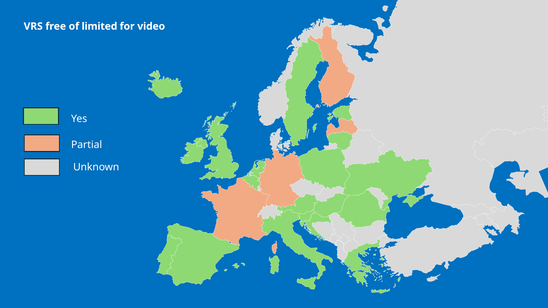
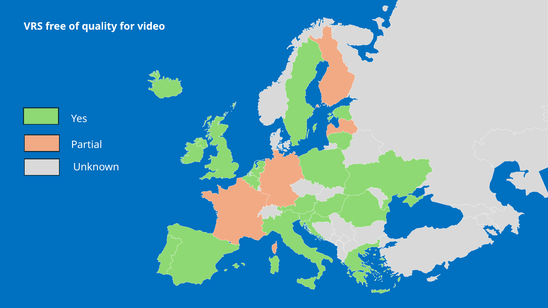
limited: limited -> quality (99, 26)
